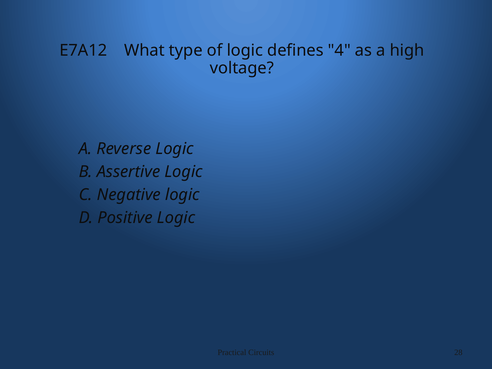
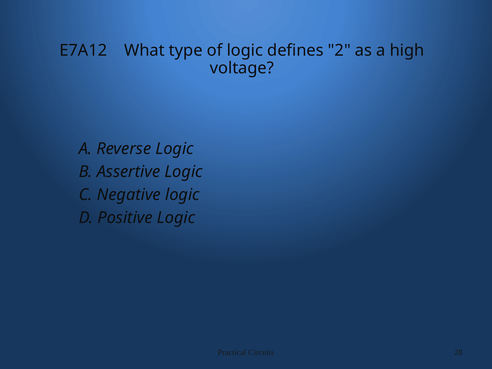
4: 4 -> 2 (339, 51)
